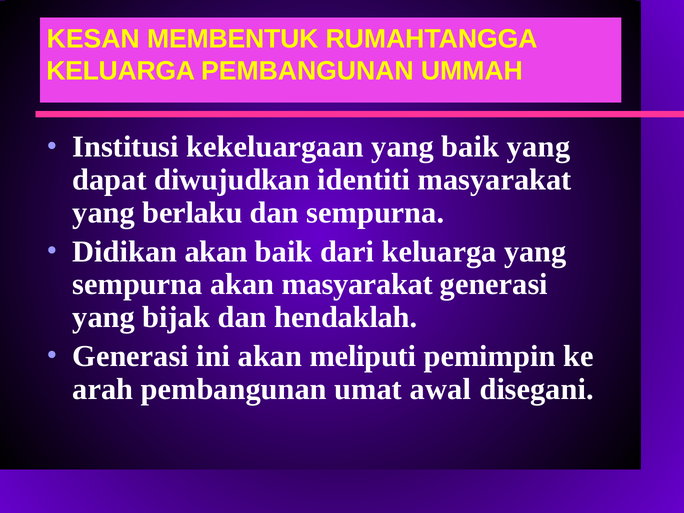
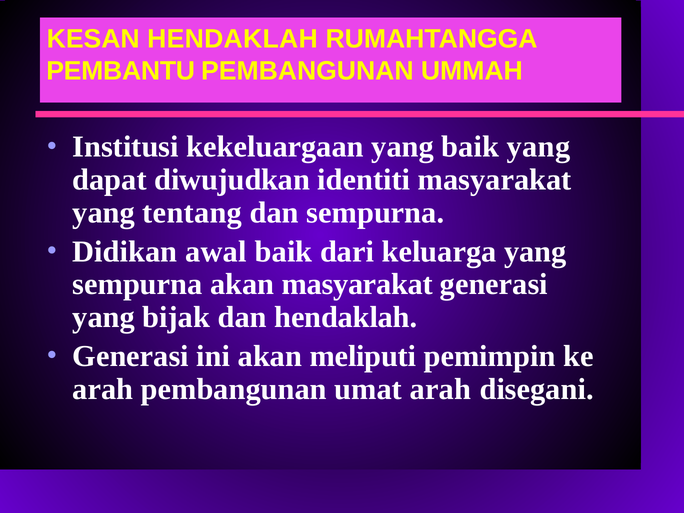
KESAN MEMBENTUK: MEMBENTUK -> HENDAKLAH (232, 39)
KELUARGA: KELUARGA -> PEMBANTU (121, 71)
berlaku: berlaku -> tentang (192, 213)
Didikan akan: akan -> awal (216, 252)
umat awal: awal -> arah (441, 389)
